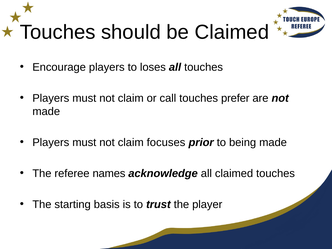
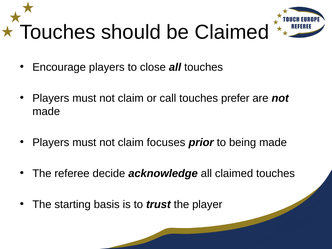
loses: loses -> close (153, 67)
names: names -> decide (109, 173)
